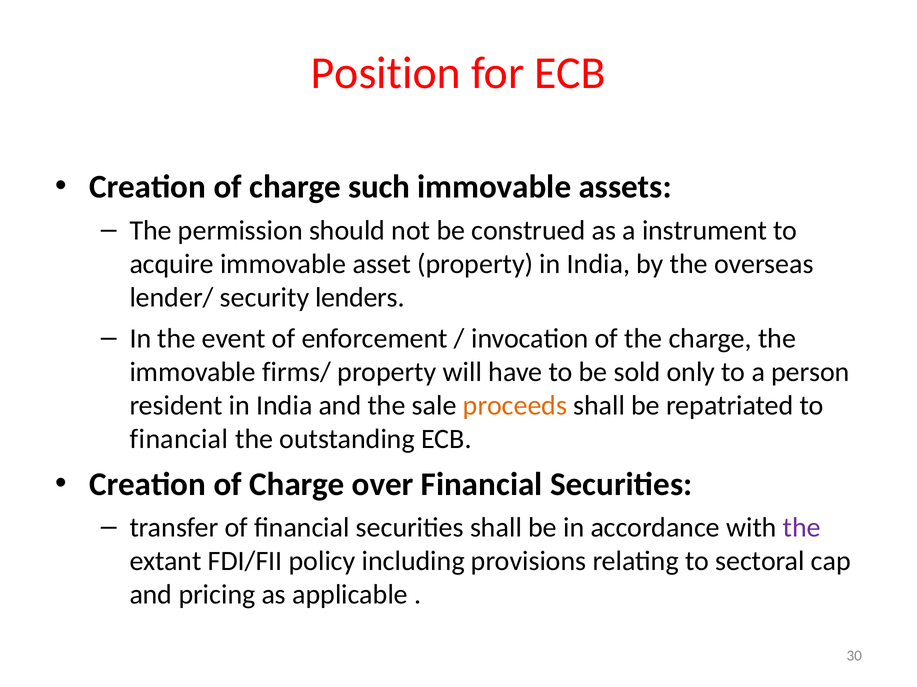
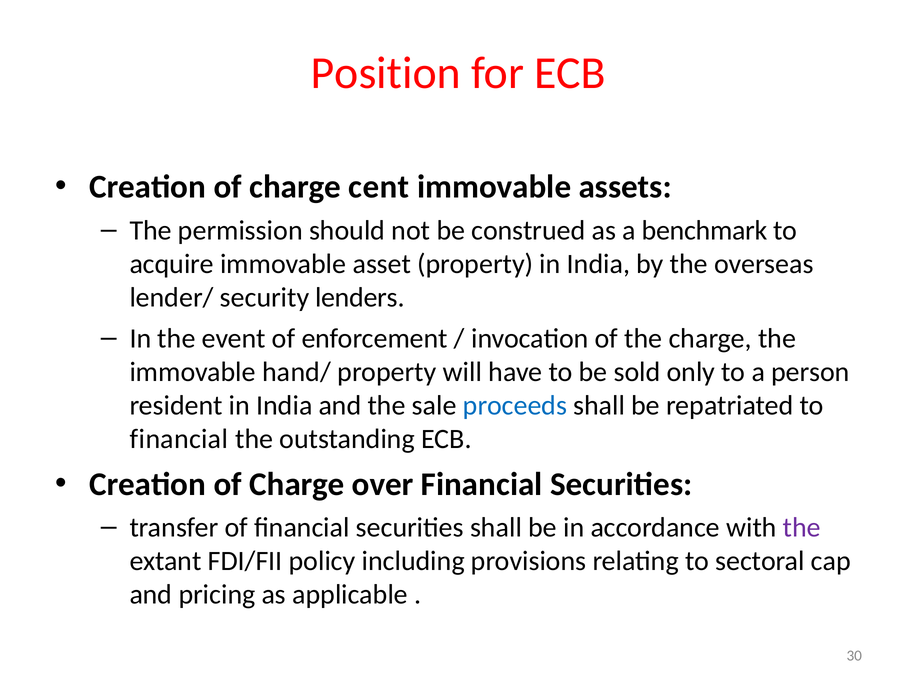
such: such -> cent (379, 187)
instrument: instrument -> benchmark (705, 231)
firms/: firms/ -> hand/ (297, 372)
proceeds colour: orange -> blue (515, 406)
